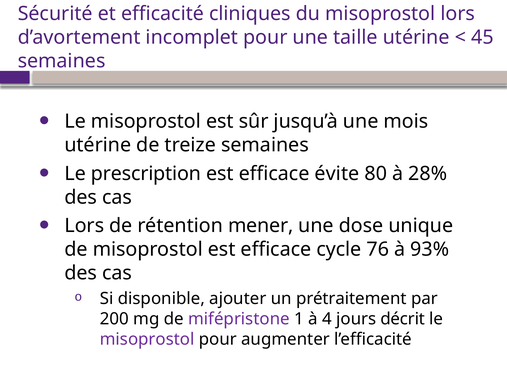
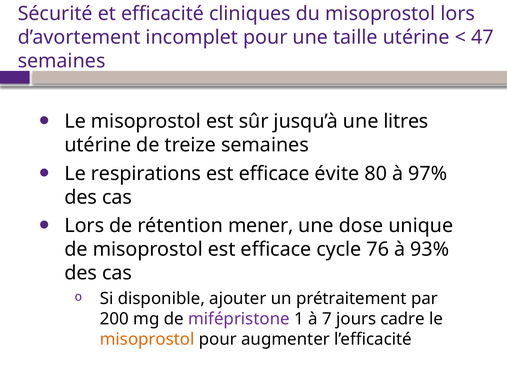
45: 45 -> 47 (482, 37)
mois: mois -> litres (406, 121)
prescription: prescription -> respirations (146, 174)
28%: 28% -> 97% (428, 174)
4: 4 -> 7 (327, 319)
décrit: décrit -> cadre (403, 319)
misoprostol colour: purple -> orange (147, 340)
